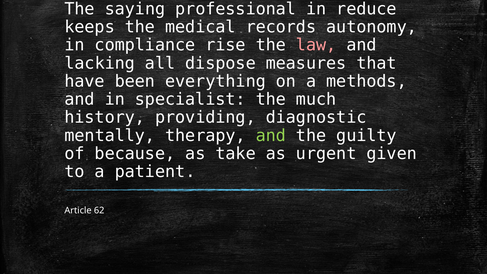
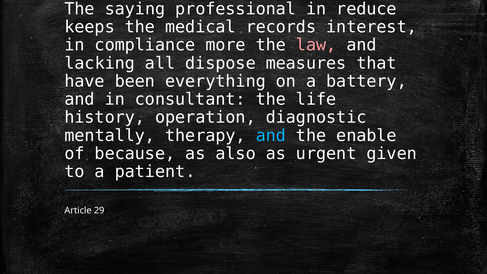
autonomy: autonomy -> interest (372, 27)
rise: rise -> more (226, 45)
methods: methods -> battery (367, 81)
specialist: specialist -> consultant (190, 99)
much: much -> life (316, 99)
providing: providing -> operation (205, 117)
and colour: light green -> light blue (271, 135)
guilty: guilty -> enable (367, 135)
take: take -> also (236, 154)
62: 62 -> 29 (99, 211)
